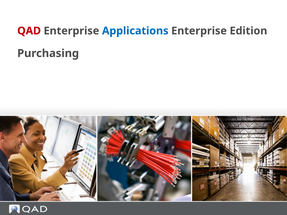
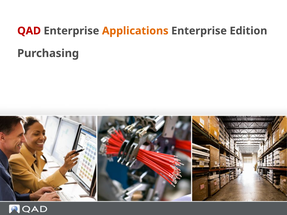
Applications colour: blue -> orange (135, 31)
